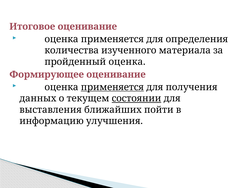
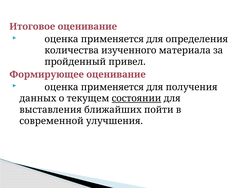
пройденный оценка: оценка -> привел (127, 62)
применяется underline: present -> none (112, 87)
информацию: информацию -> современной (52, 121)
